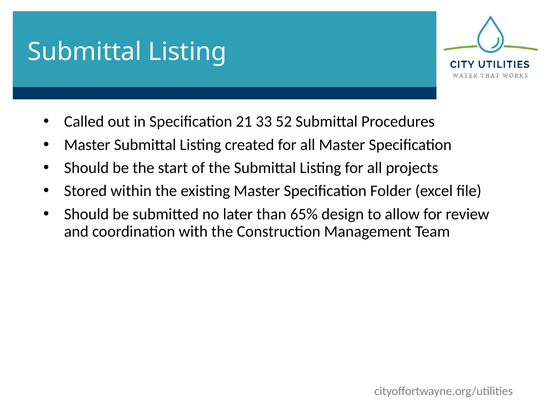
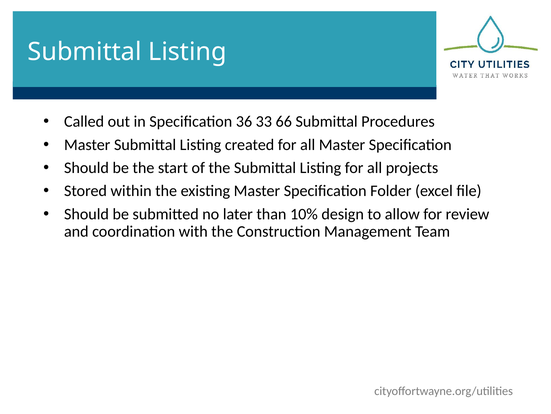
21: 21 -> 36 (244, 121)
52: 52 -> 66 (284, 121)
65%: 65% -> 10% (304, 214)
